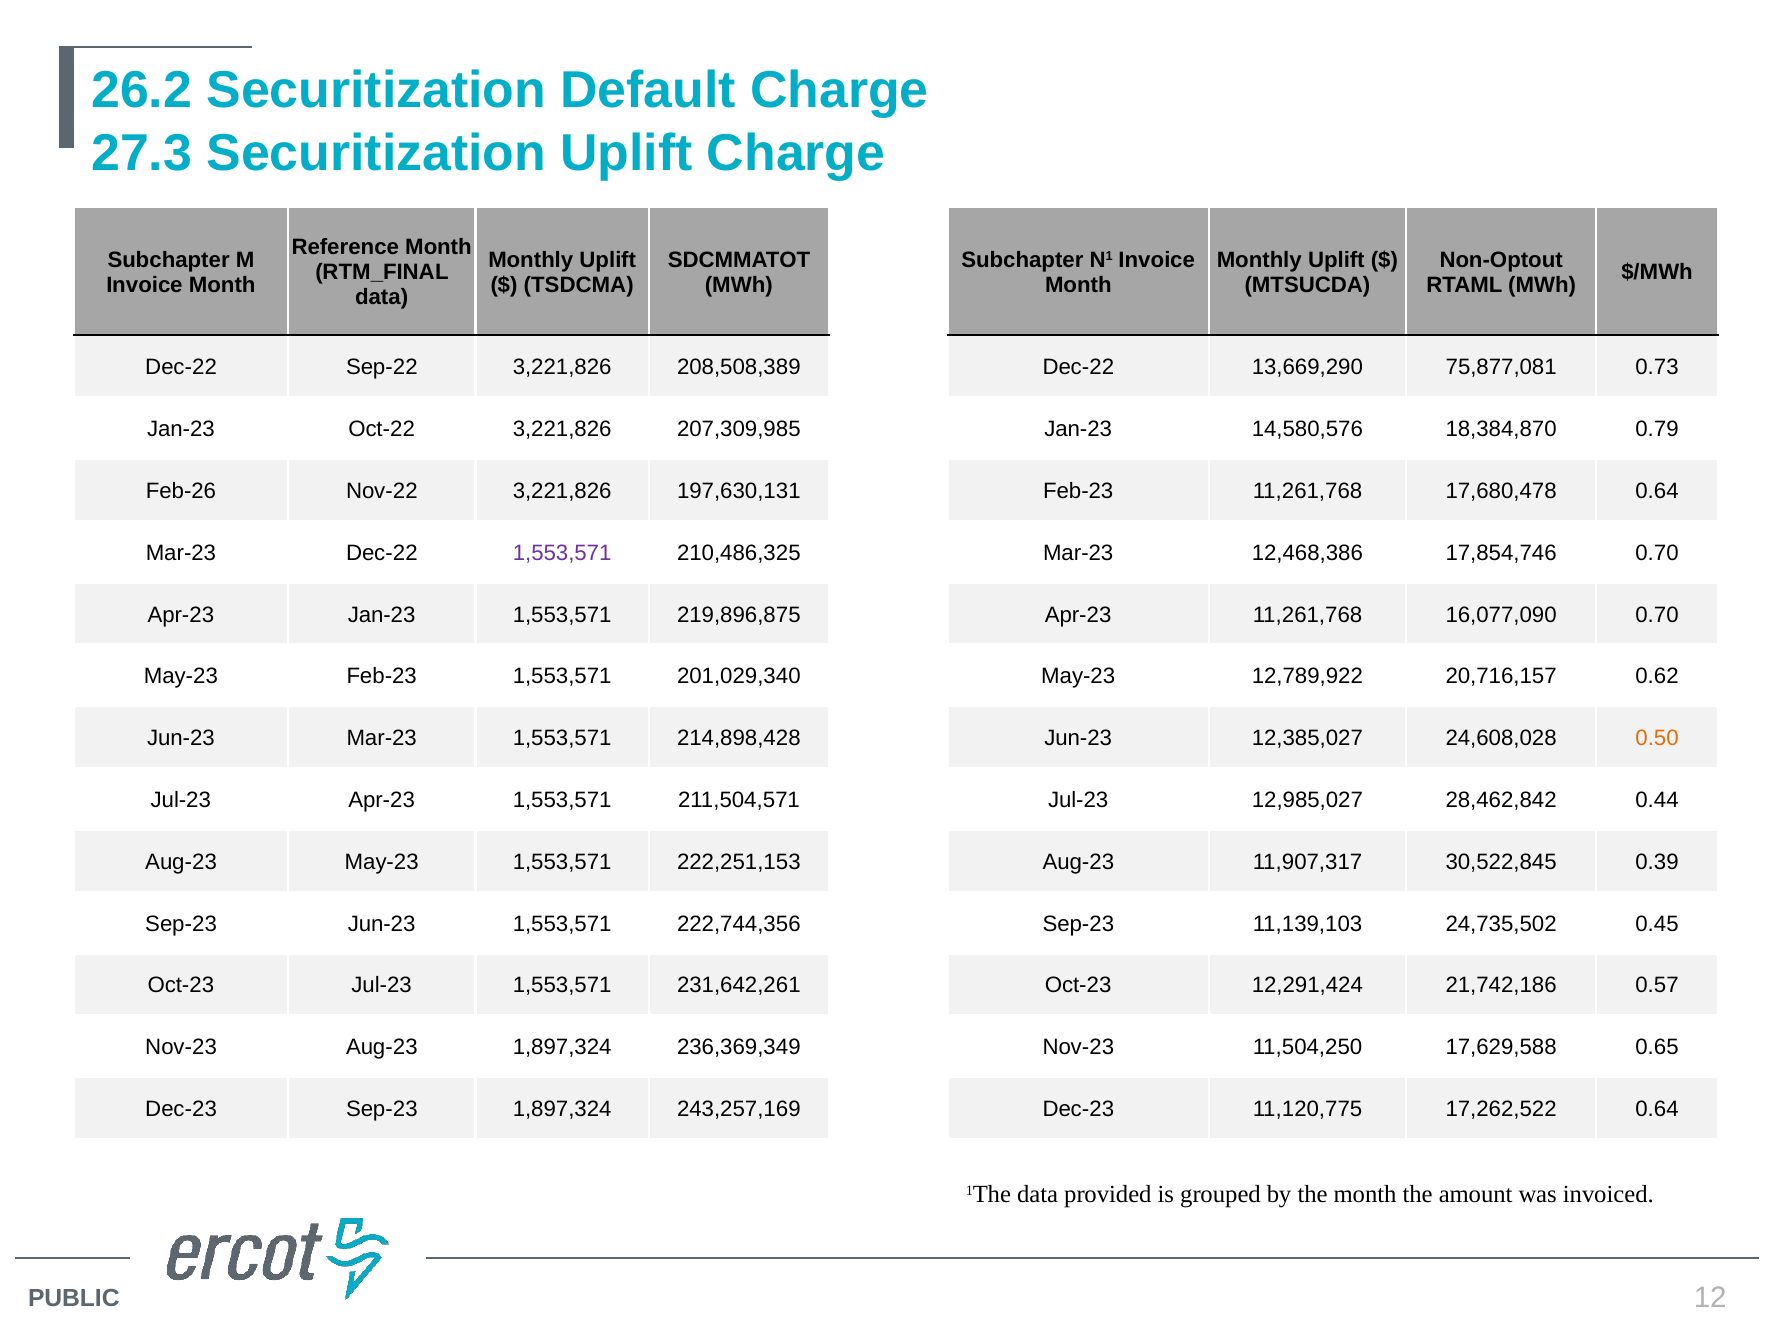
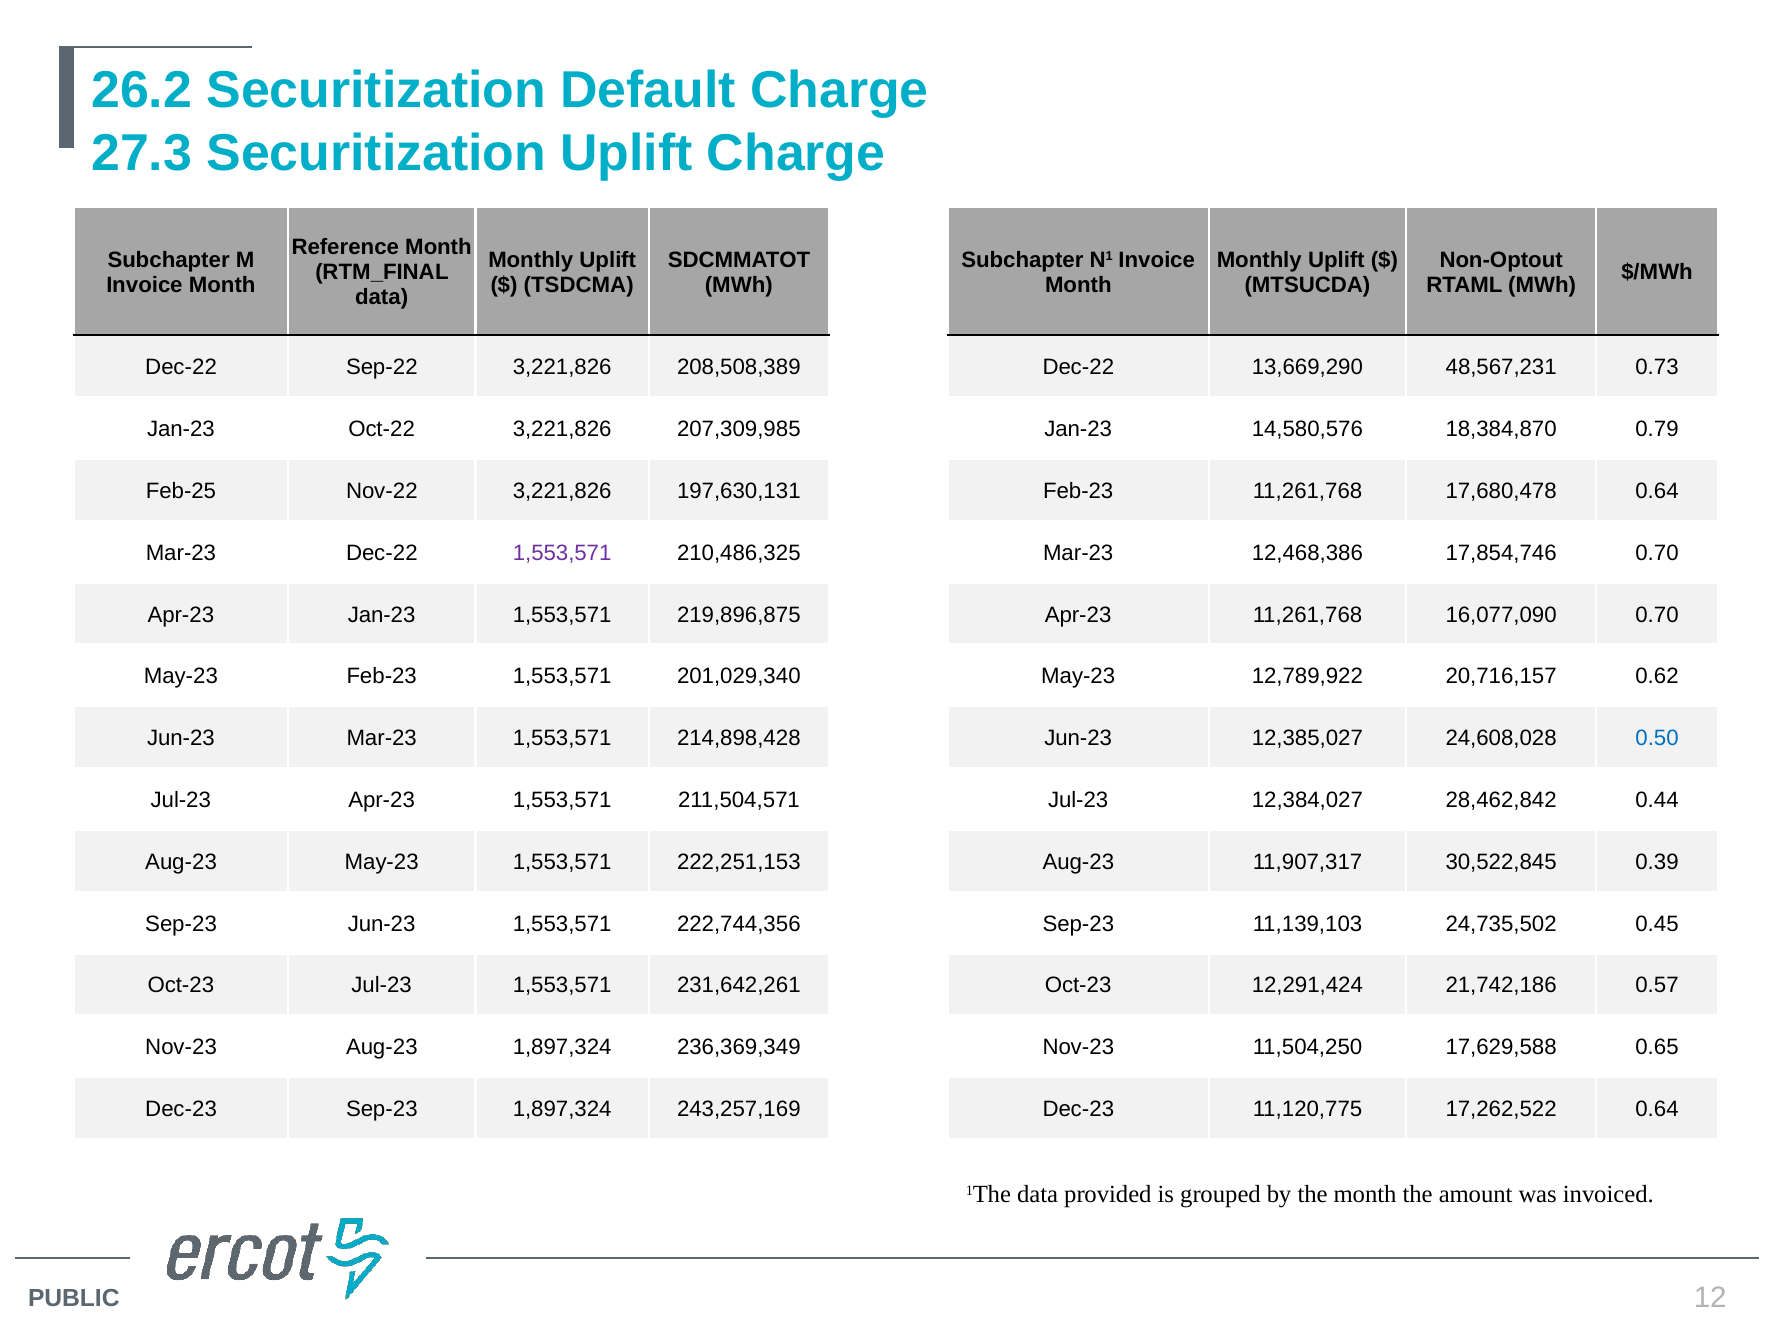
75,877,081: 75,877,081 -> 48,567,231 (1501, 368)
Feb-26: Feb-26 -> Feb-25 (181, 491)
0.50 colour: orange -> blue (1657, 739)
12,985,027: 12,985,027 -> 12,384,027 (1307, 801)
